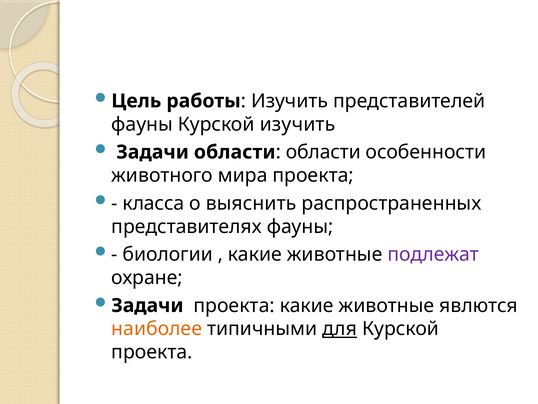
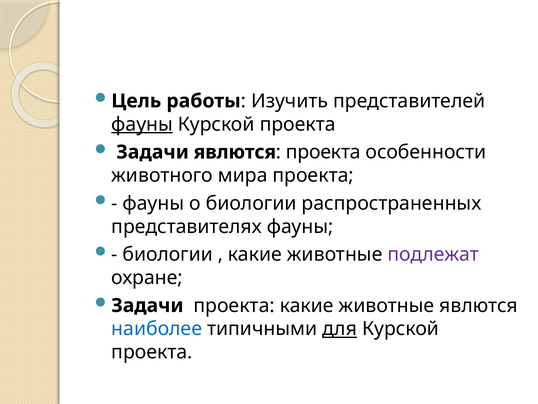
фауны underline: none -> present (142, 124)
изучить: изучить -> проекта (298, 124)
Задачи области: области -> явлются (235, 152)
области: области -> проекта (323, 152)
класса: класса -> фауны (153, 203)
о выяснить: выяснить -> биологии (251, 203)
наиболее colour: orange -> blue (157, 329)
